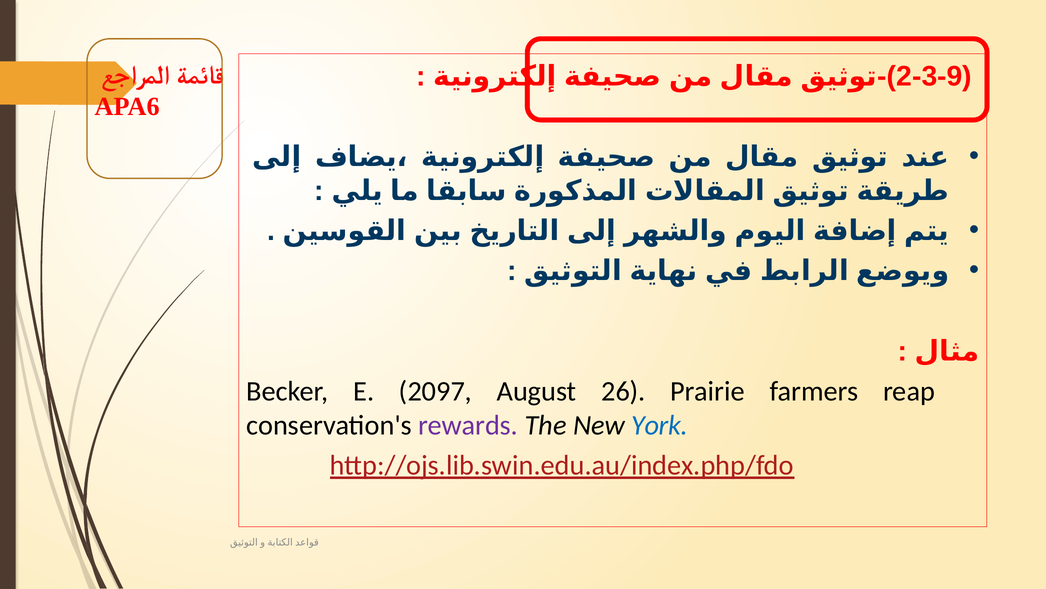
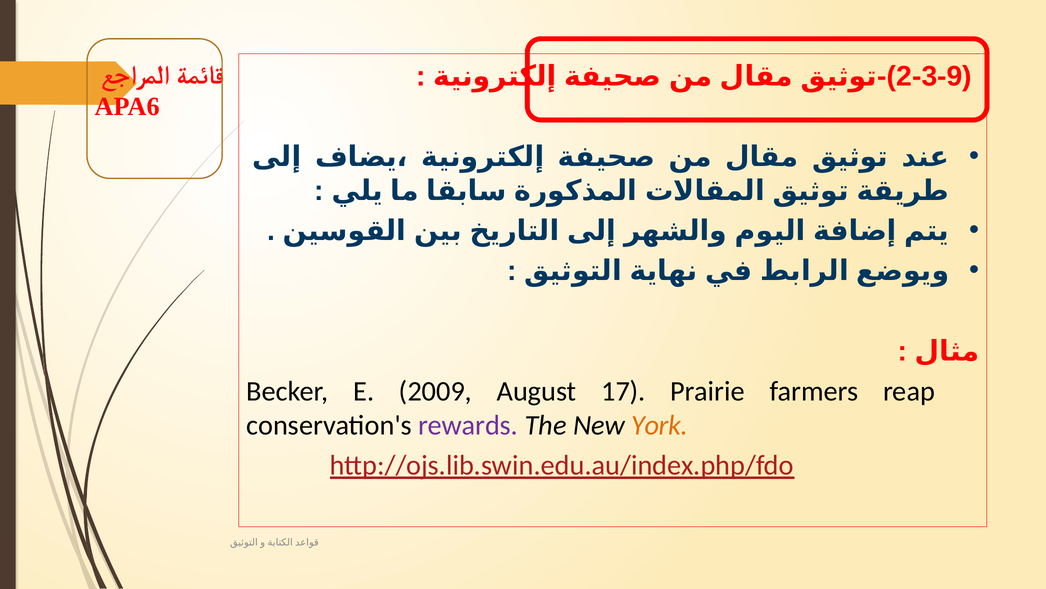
2097: 2097 -> 2009 (435, 391)
26: 26 -> 17 (623, 391)
York colour: blue -> orange (659, 425)
